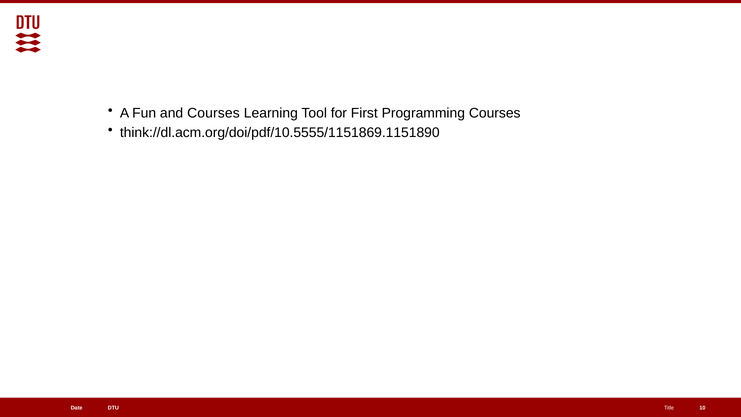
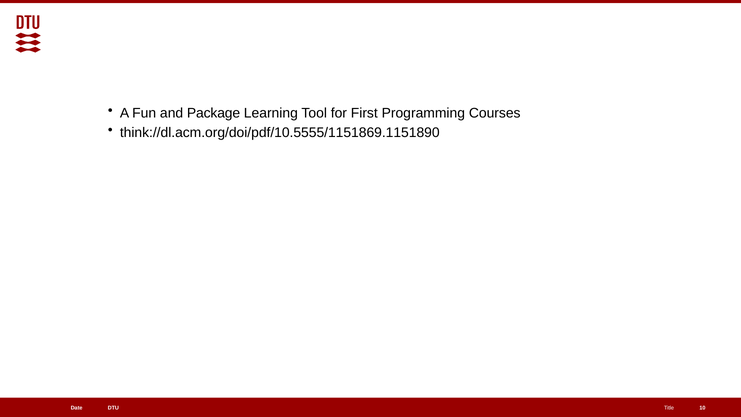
and Courses: Courses -> Package (214, 113)
